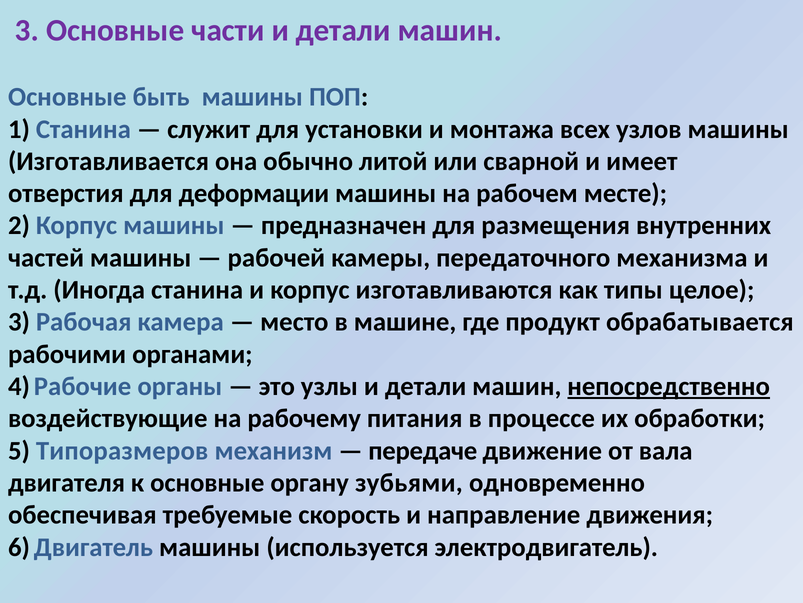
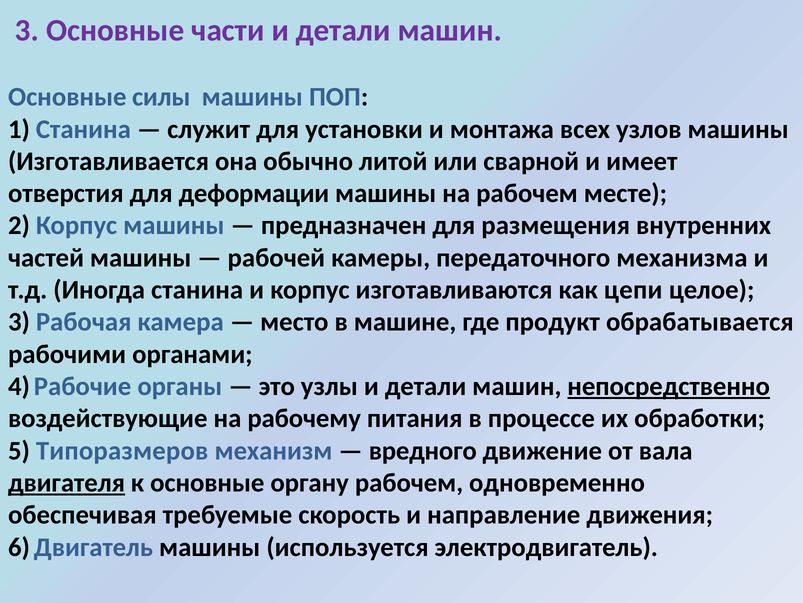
быть: быть -> силы (161, 97)
типы: типы -> цепи (633, 290)
передаче: передаче -> вредного (423, 450)
двигателя underline: none -> present (67, 482)
органу зубьями: зубьями -> рабочем (409, 482)
